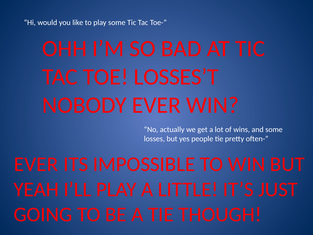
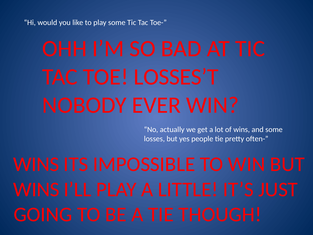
EVER: EVER -> WINS (36, 164)
YEAH: YEAH -> WINS (36, 189)
